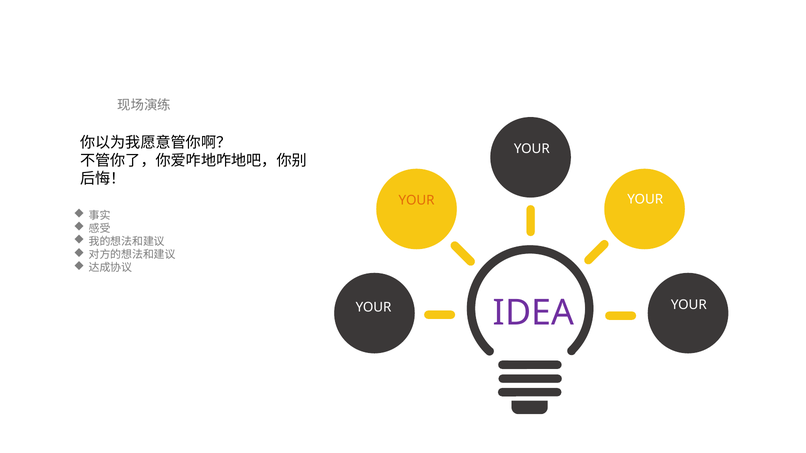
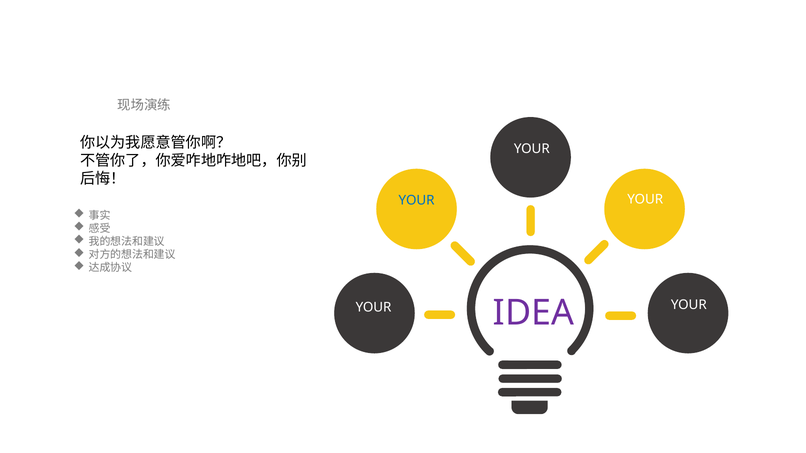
YOUR colour: orange -> blue (417, 200)
